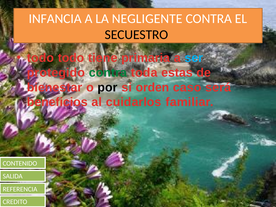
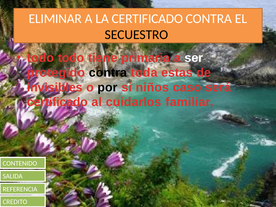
INFANCIA: INFANCIA -> ELIMINAR (55, 19)
LA NEGLIGENTE: NEGLIGENTE -> CERTIFICADO (147, 19)
ser colour: light blue -> white (194, 58)
contra colour: green -> black (108, 73)
bienestar: bienestar -> invisibles (55, 87)
orden: orden -> niños (152, 87)
beneficios: beneficios -> certificado (57, 102)
